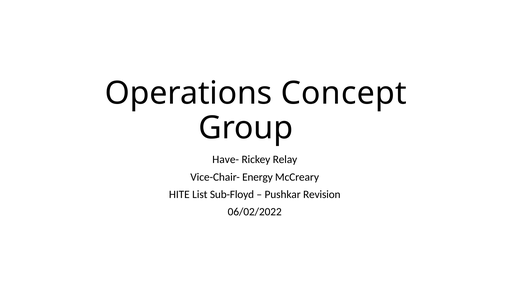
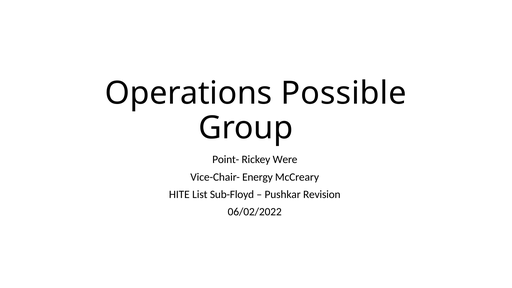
Concept: Concept -> Possible (344, 93)
Have-: Have- -> Point- (226, 160)
Relay: Relay -> Were (285, 160)
